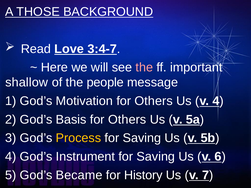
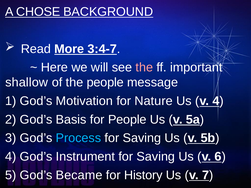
THOSE: THOSE -> CHOSE (38, 12)
Love: Love -> More (69, 49)
Motivation for Others: Others -> Nature (154, 101)
Basis for Others: Others -> People (127, 120)
Process colour: yellow -> light blue (78, 138)
